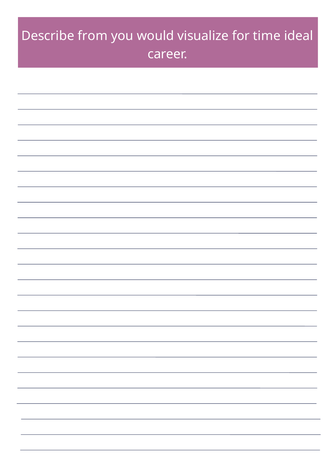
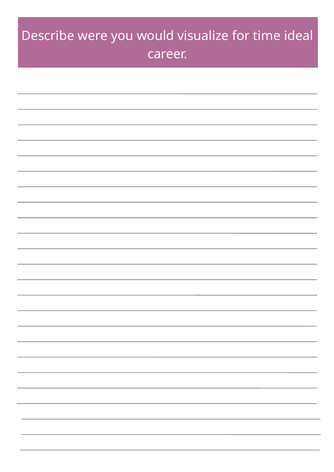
from: from -> were (93, 36)
